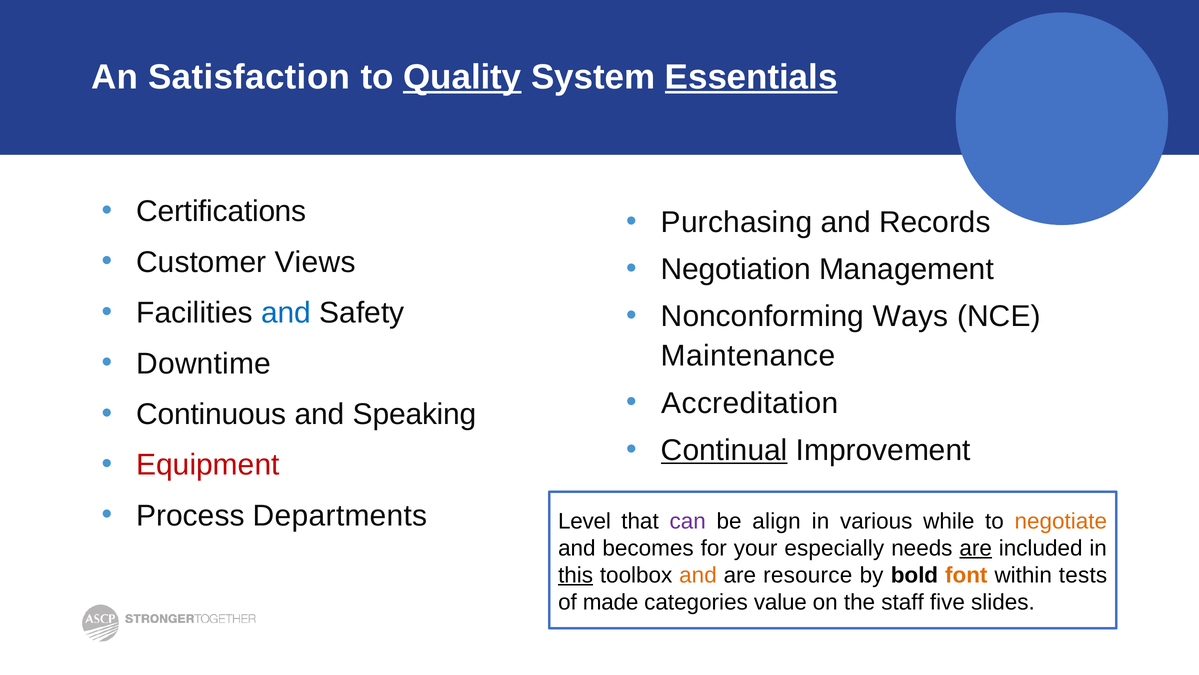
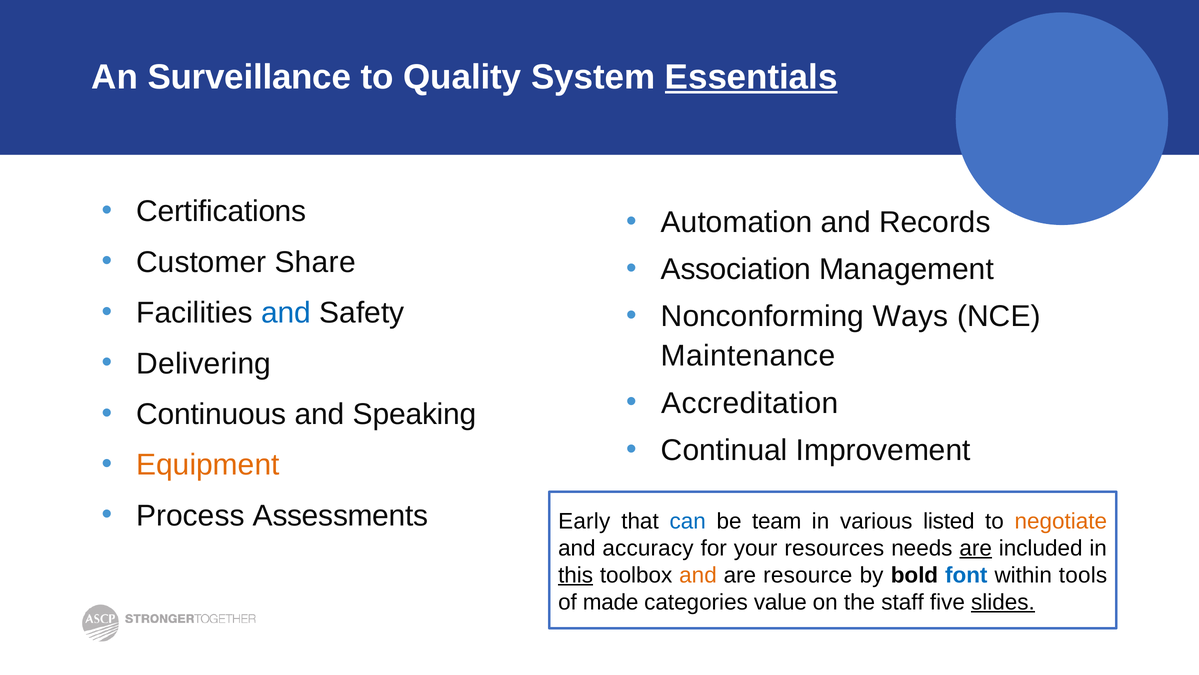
Satisfaction: Satisfaction -> Surveillance (249, 77)
Quality underline: present -> none (462, 77)
Purchasing: Purchasing -> Automation (737, 222)
Views: Views -> Share (315, 262)
Negotiation: Negotiation -> Association (736, 269)
Downtime: Downtime -> Delivering (204, 363)
Continual underline: present -> none (724, 450)
Equipment colour: red -> orange (208, 465)
Departments: Departments -> Assessments (341, 515)
Level: Level -> Early (584, 521)
can colour: purple -> blue (688, 521)
align: align -> team (777, 521)
while: while -> listed (949, 521)
becomes: becomes -> accuracy (648, 548)
especially: especially -> resources (834, 548)
font colour: orange -> blue (966, 575)
tests: tests -> tools (1083, 575)
slides underline: none -> present (1003, 602)
